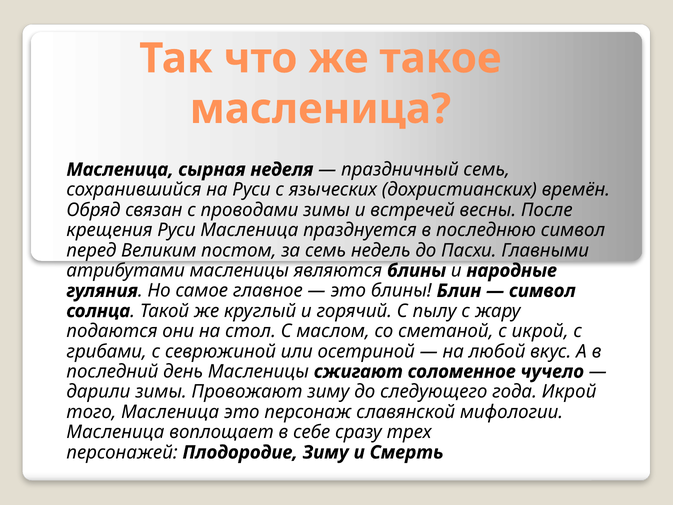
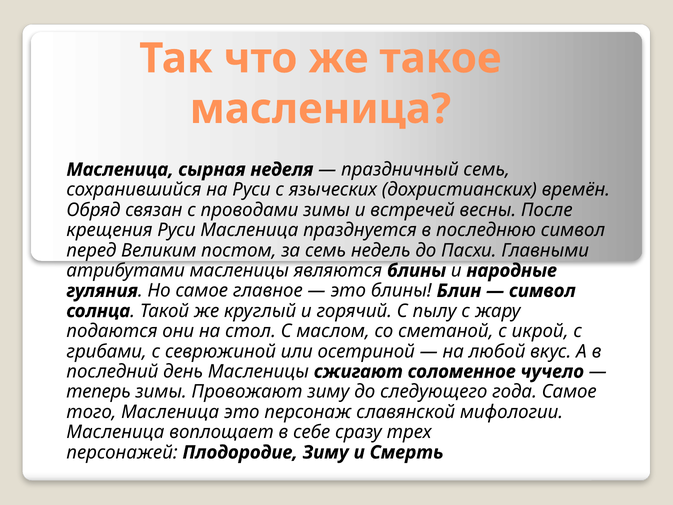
дарили: дарили -> теперь (99, 392)
года Икрой: Икрой -> Самое (569, 392)
